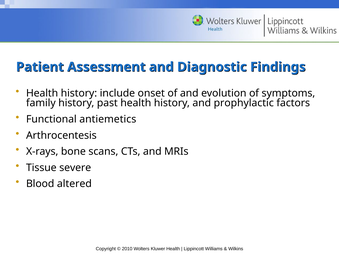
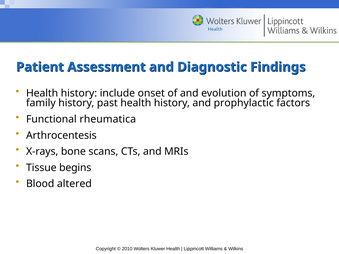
antiemetics: antiemetics -> rheumatica (108, 119)
severe: severe -> begins (75, 168)
